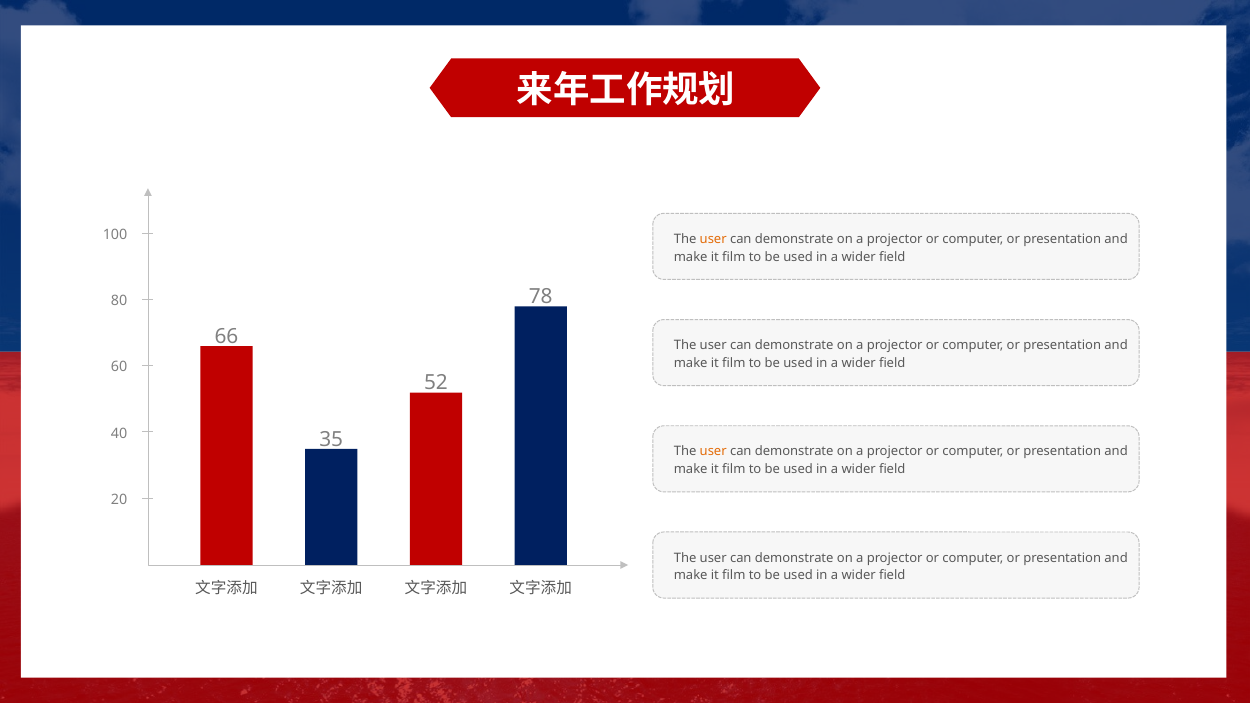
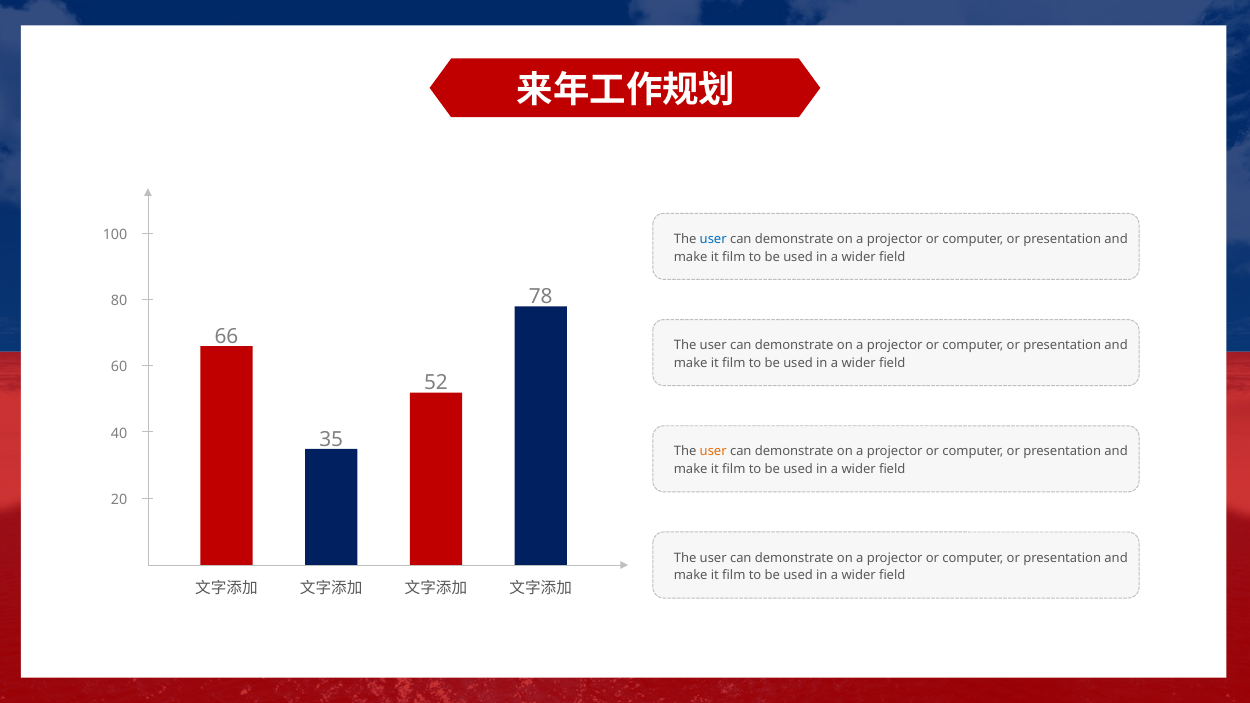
user colour: orange -> blue (713, 239)
